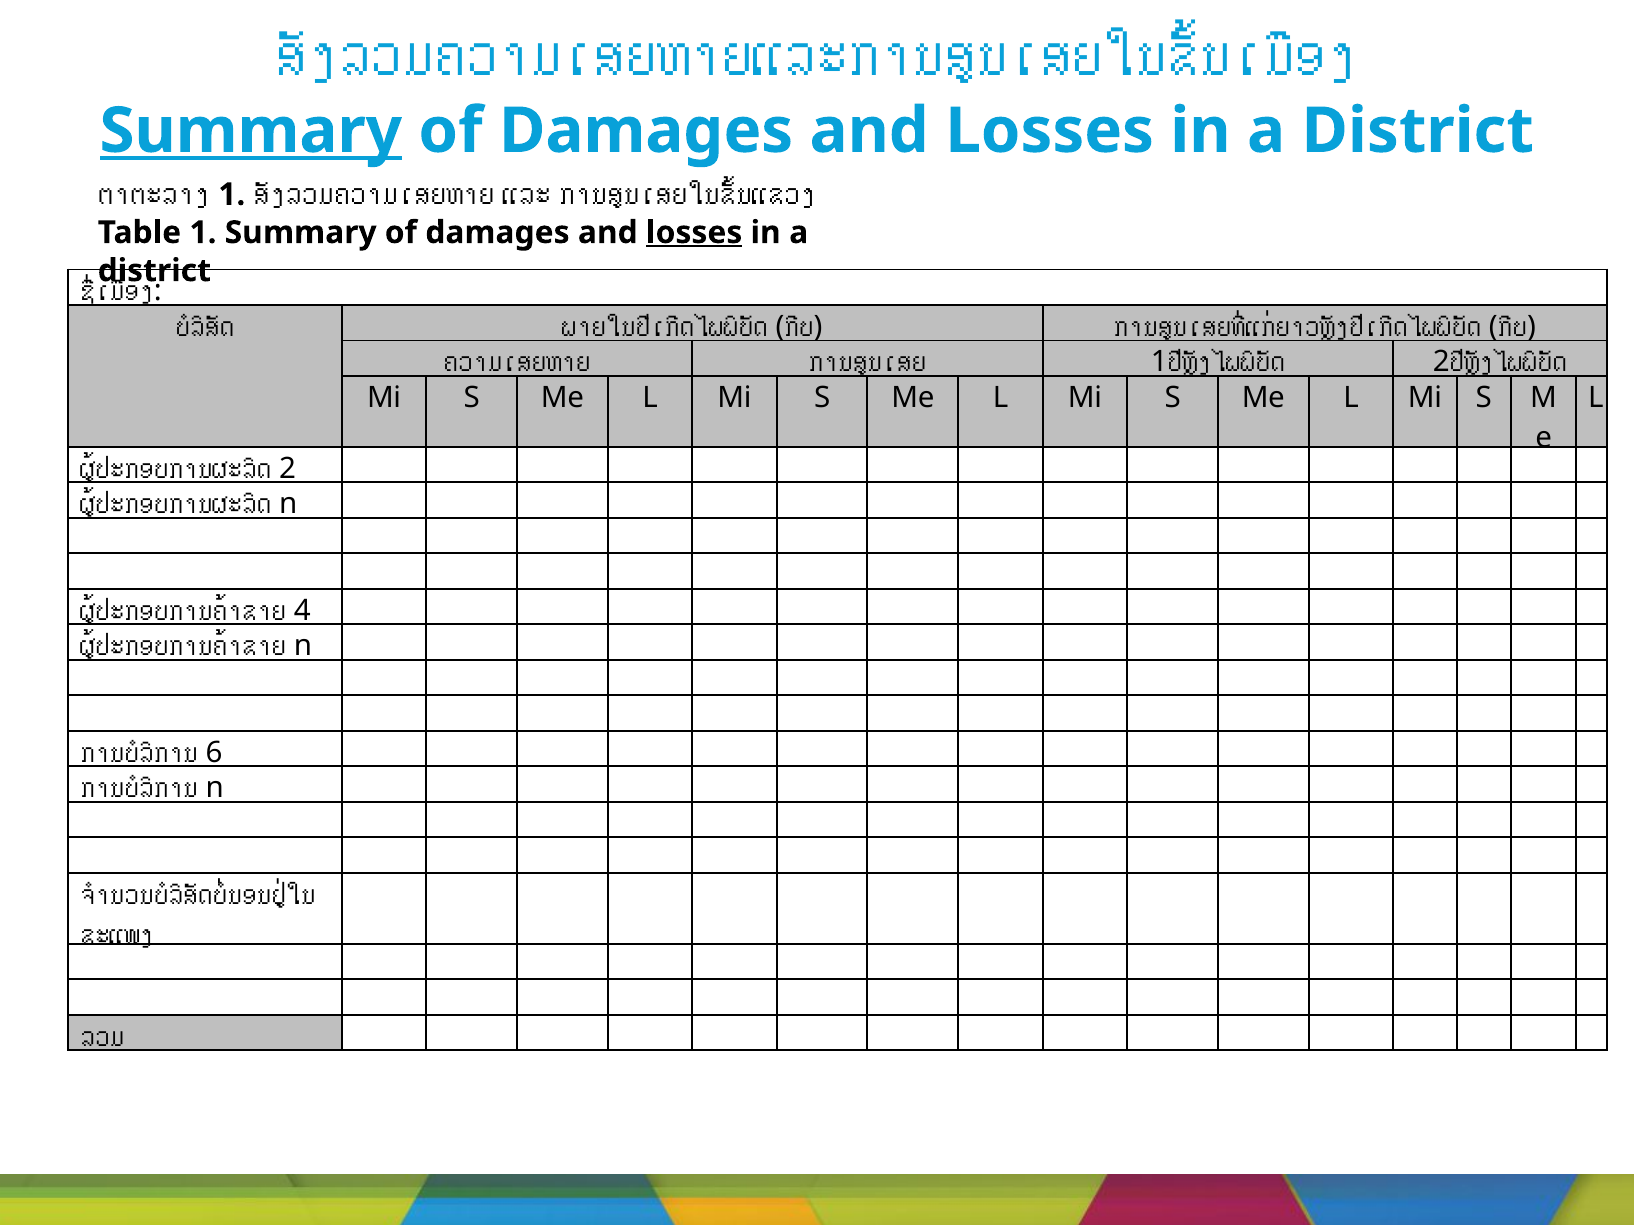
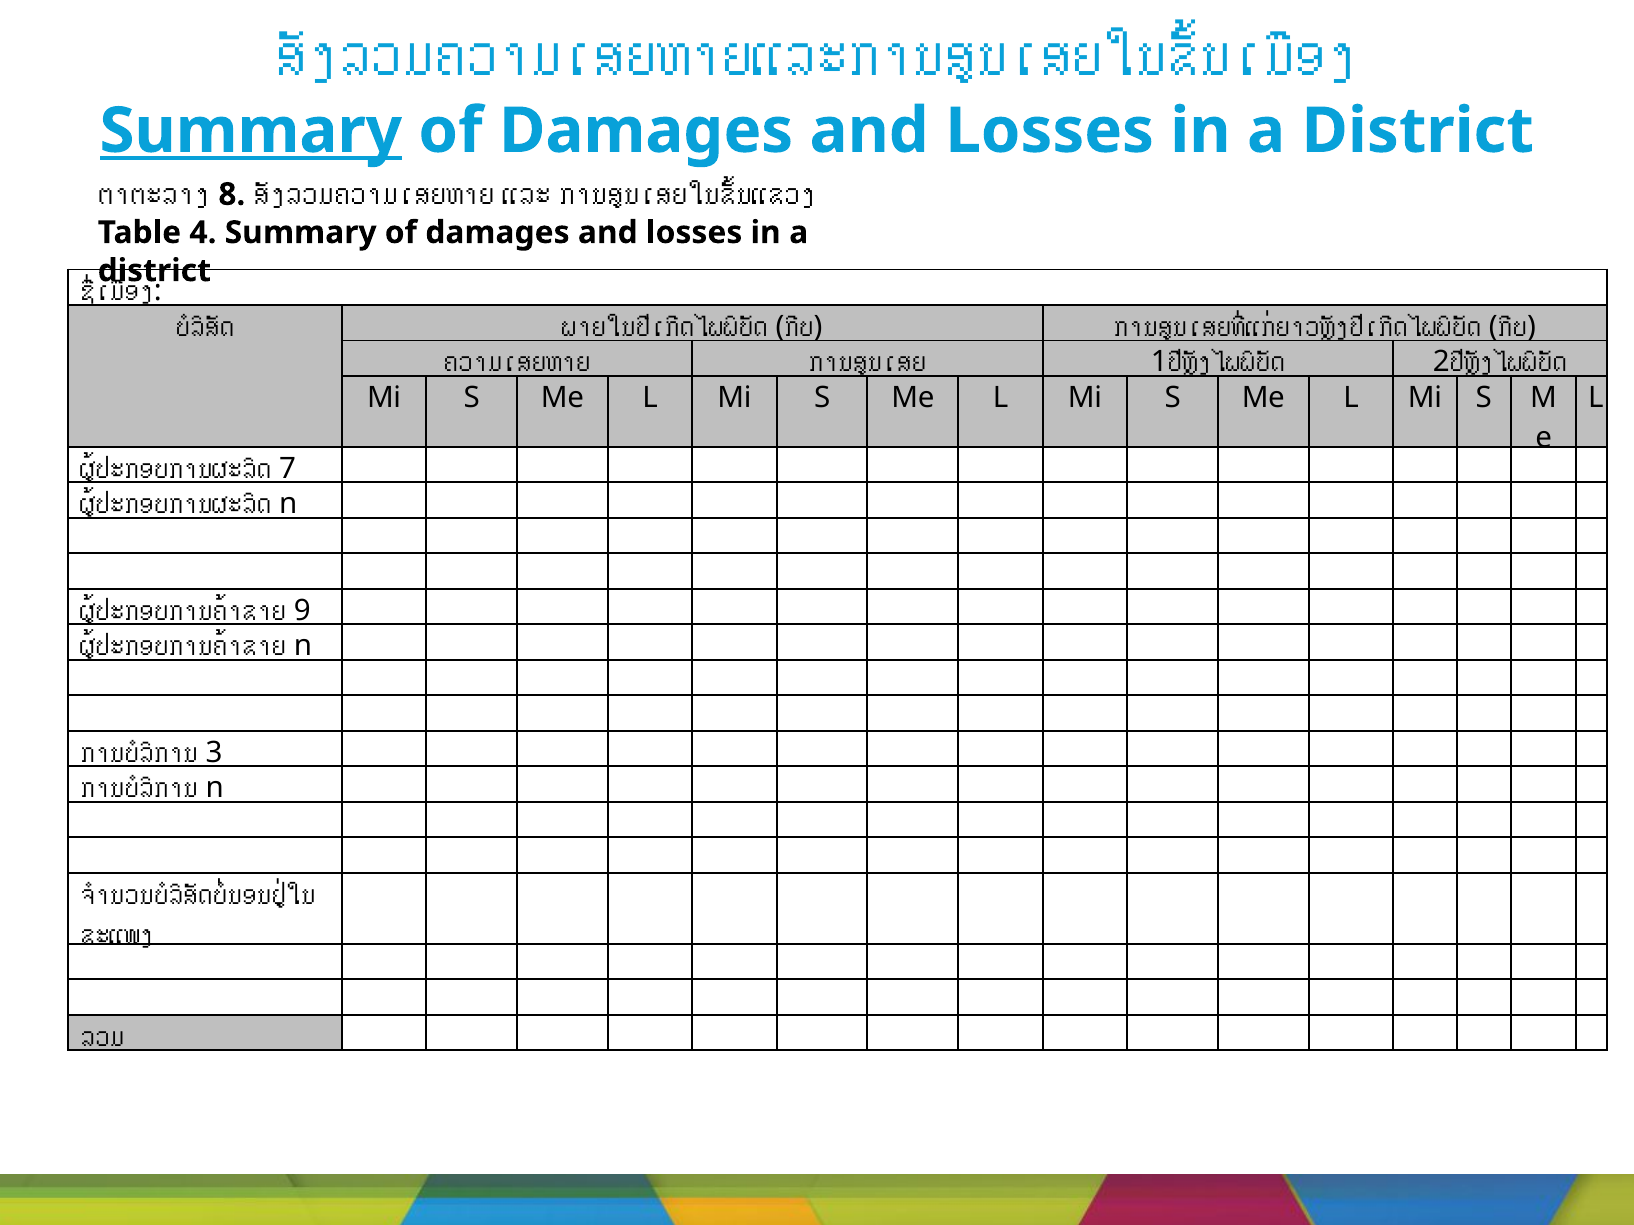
1: 1 -> 8 (232, 195)
Table 1: 1 -> 4 (203, 233)
losses underline: present -> none (694, 233)
2: 2 -> 7 (288, 469)
4: 4 -> 9 (302, 611)
6: 6 -> 3 (214, 753)
